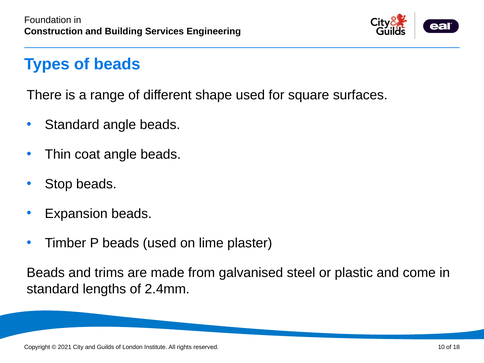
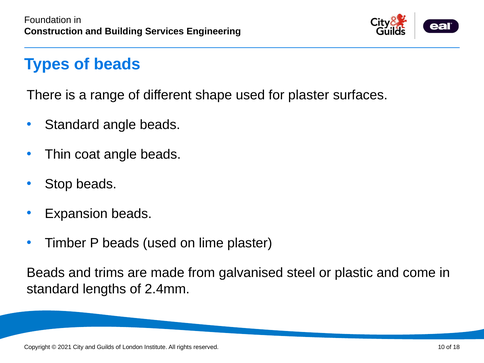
for square: square -> plaster (309, 95)
